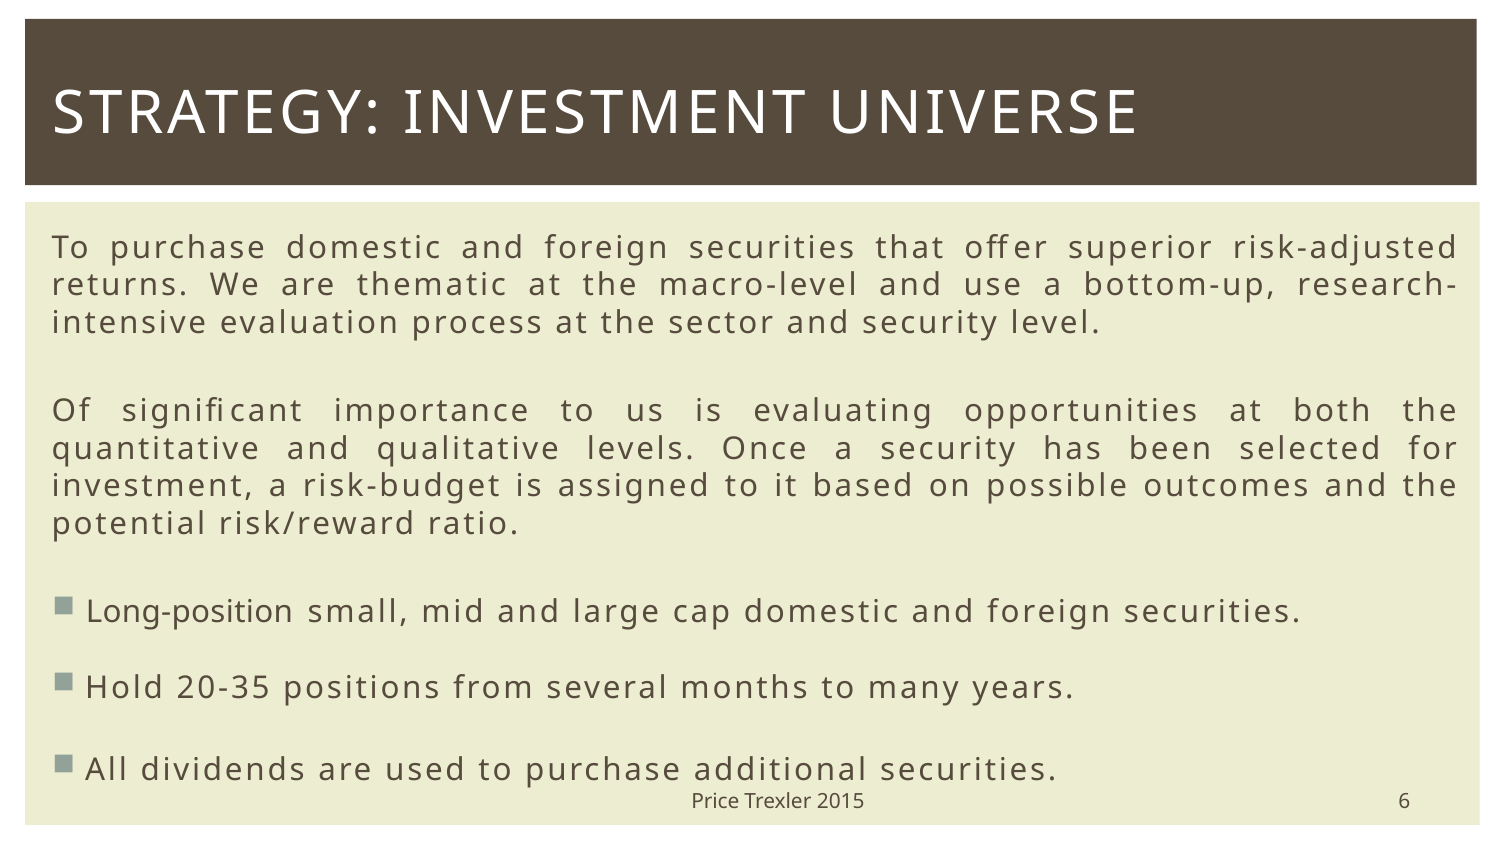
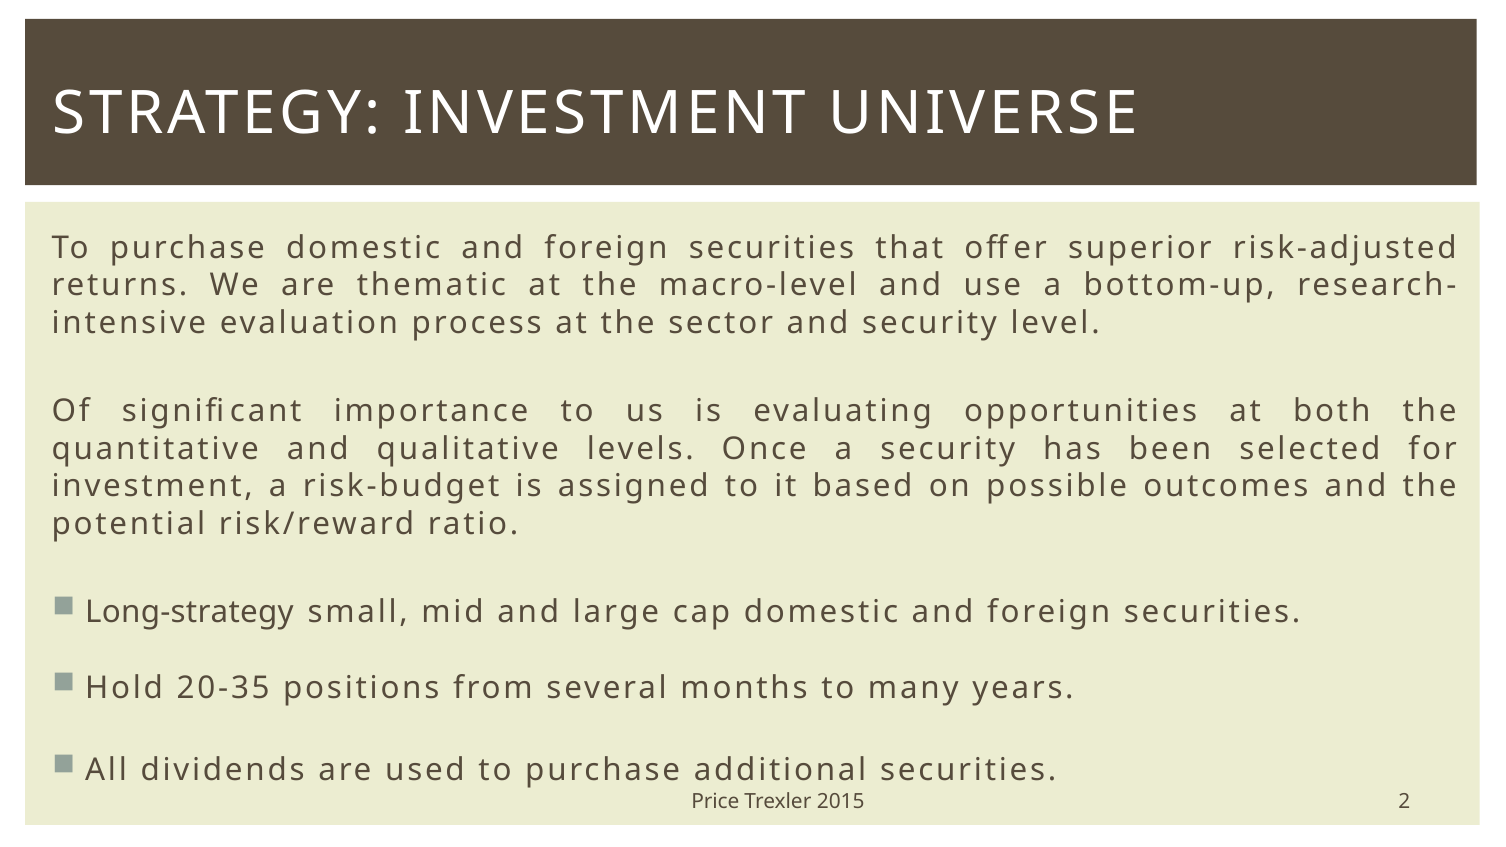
Long-position: Long-position -> Long-strategy (189, 612)
6: 6 -> 2 (1404, 802)
